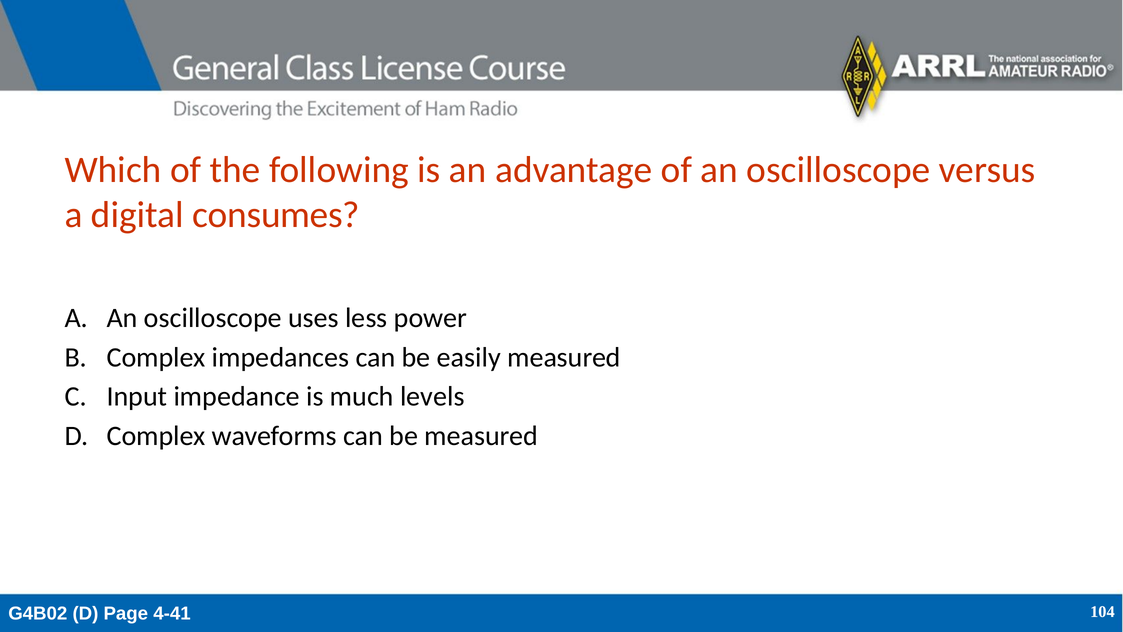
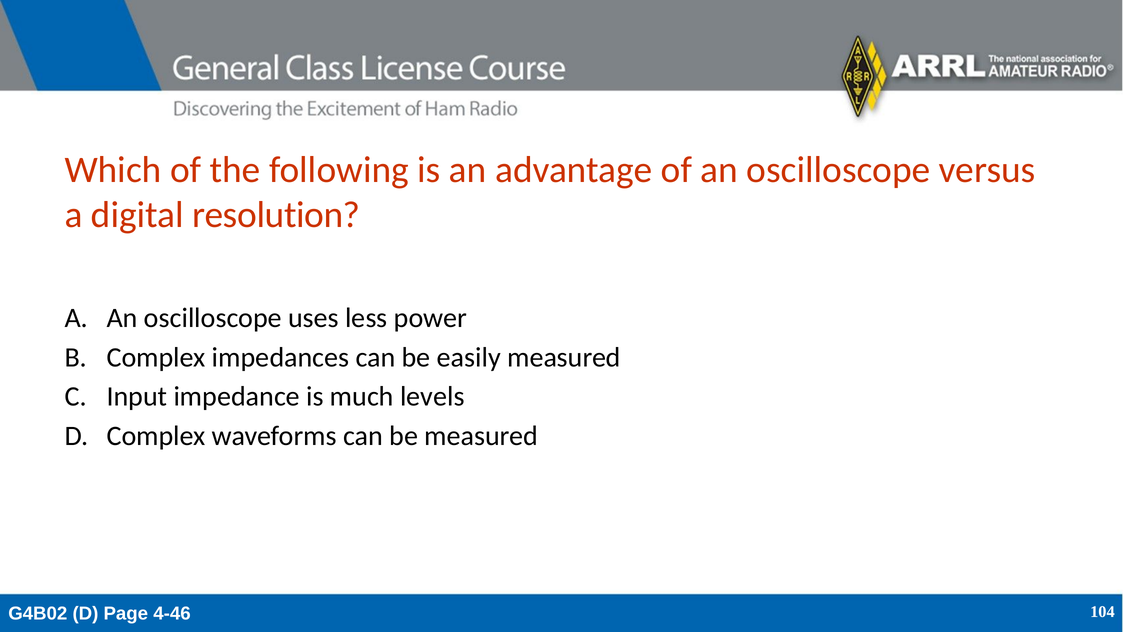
consumes: consumes -> resolution (276, 215)
4-41: 4-41 -> 4-46 (172, 613)
